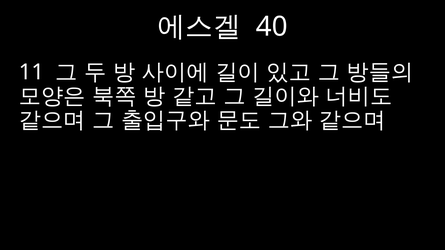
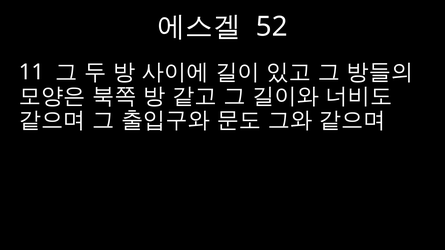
40: 40 -> 52 (272, 27)
